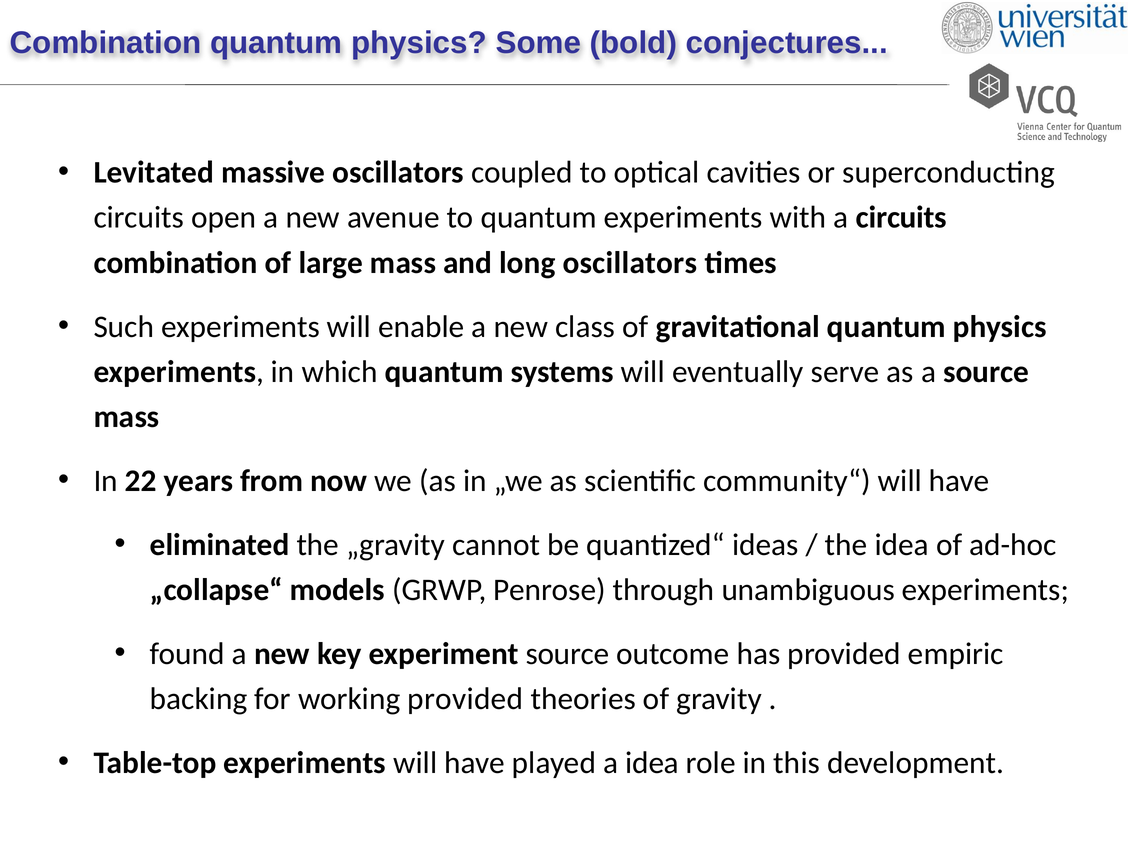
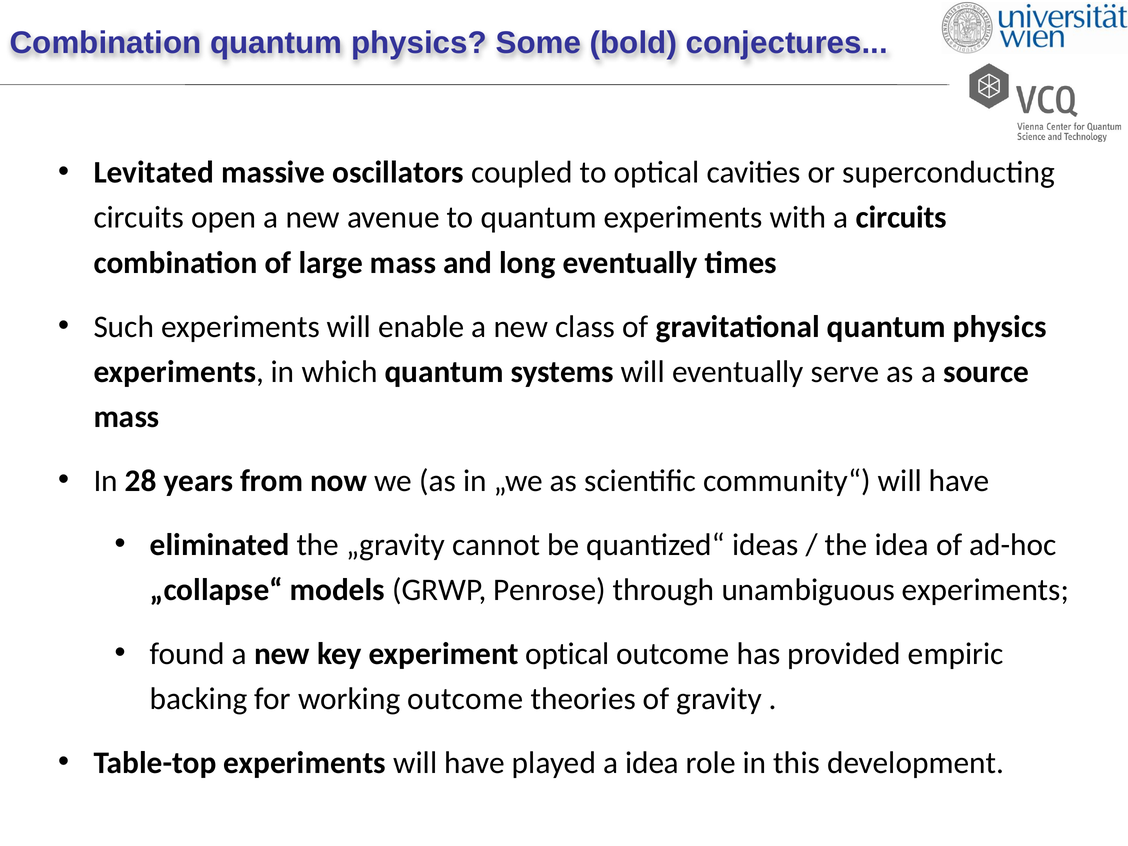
long oscillators: oscillators -> eventually (630, 263)
22: 22 -> 28 (141, 481)
experiment source: source -> optical (568, 654)
working provided: provided -> outcome (465, 699)
